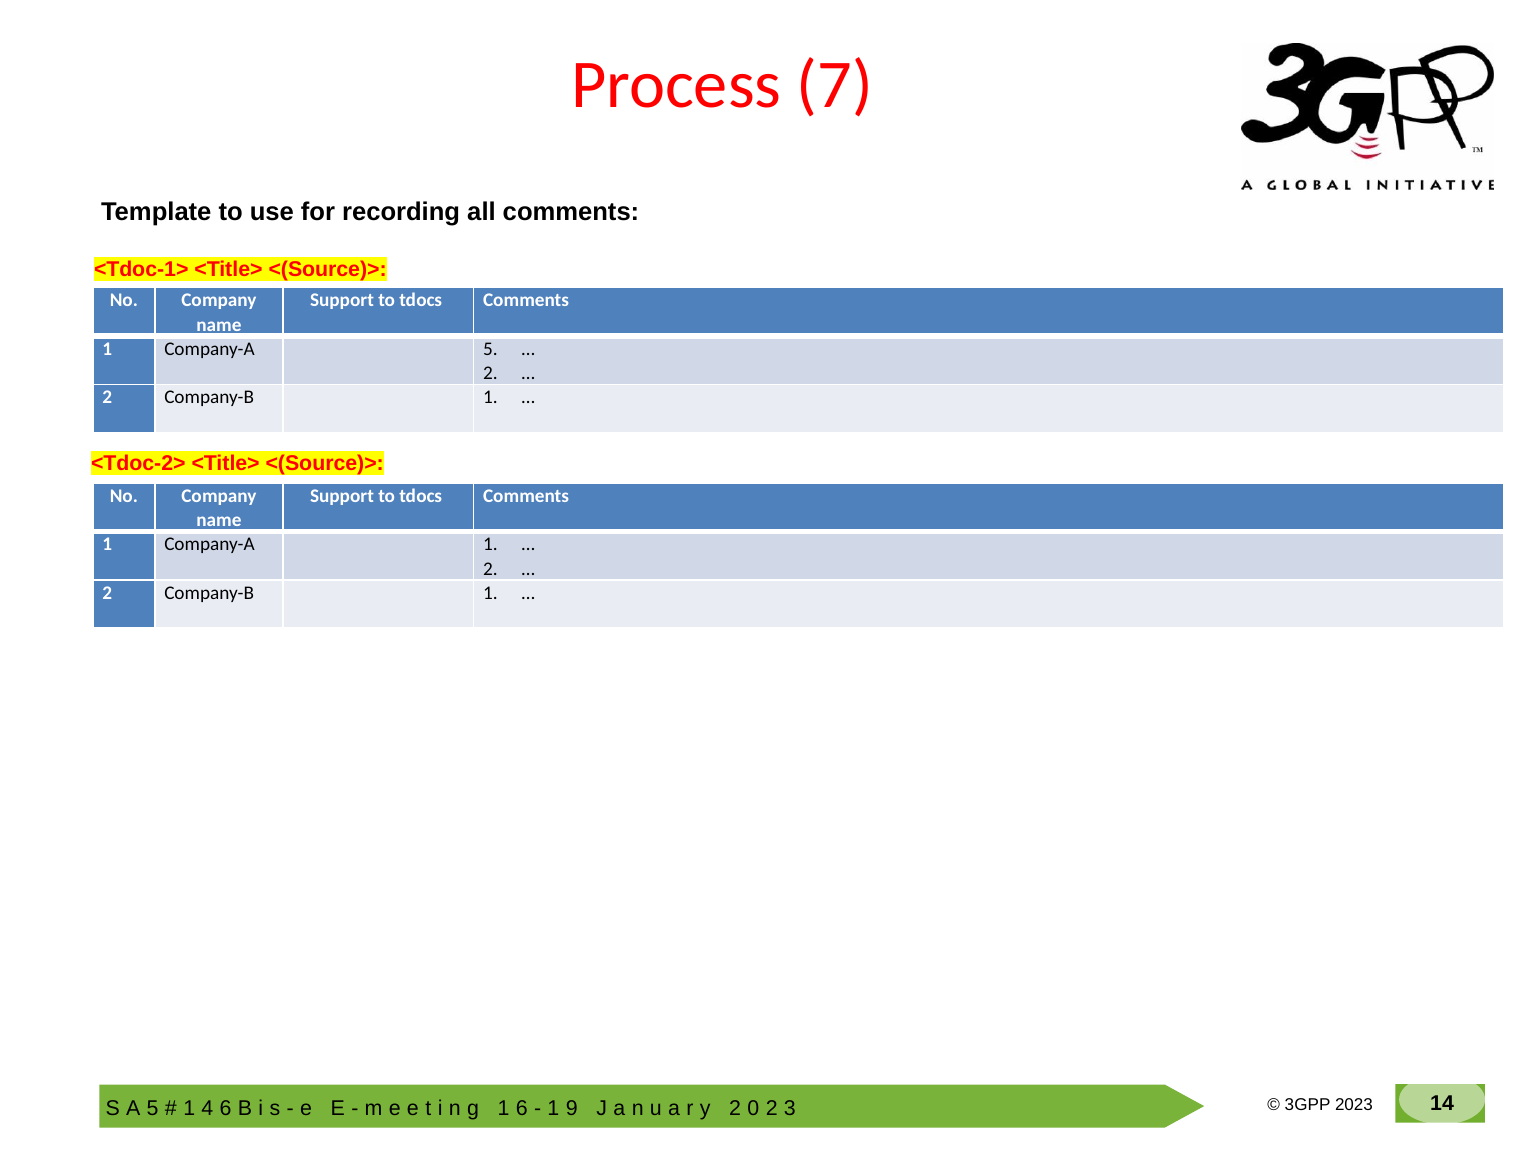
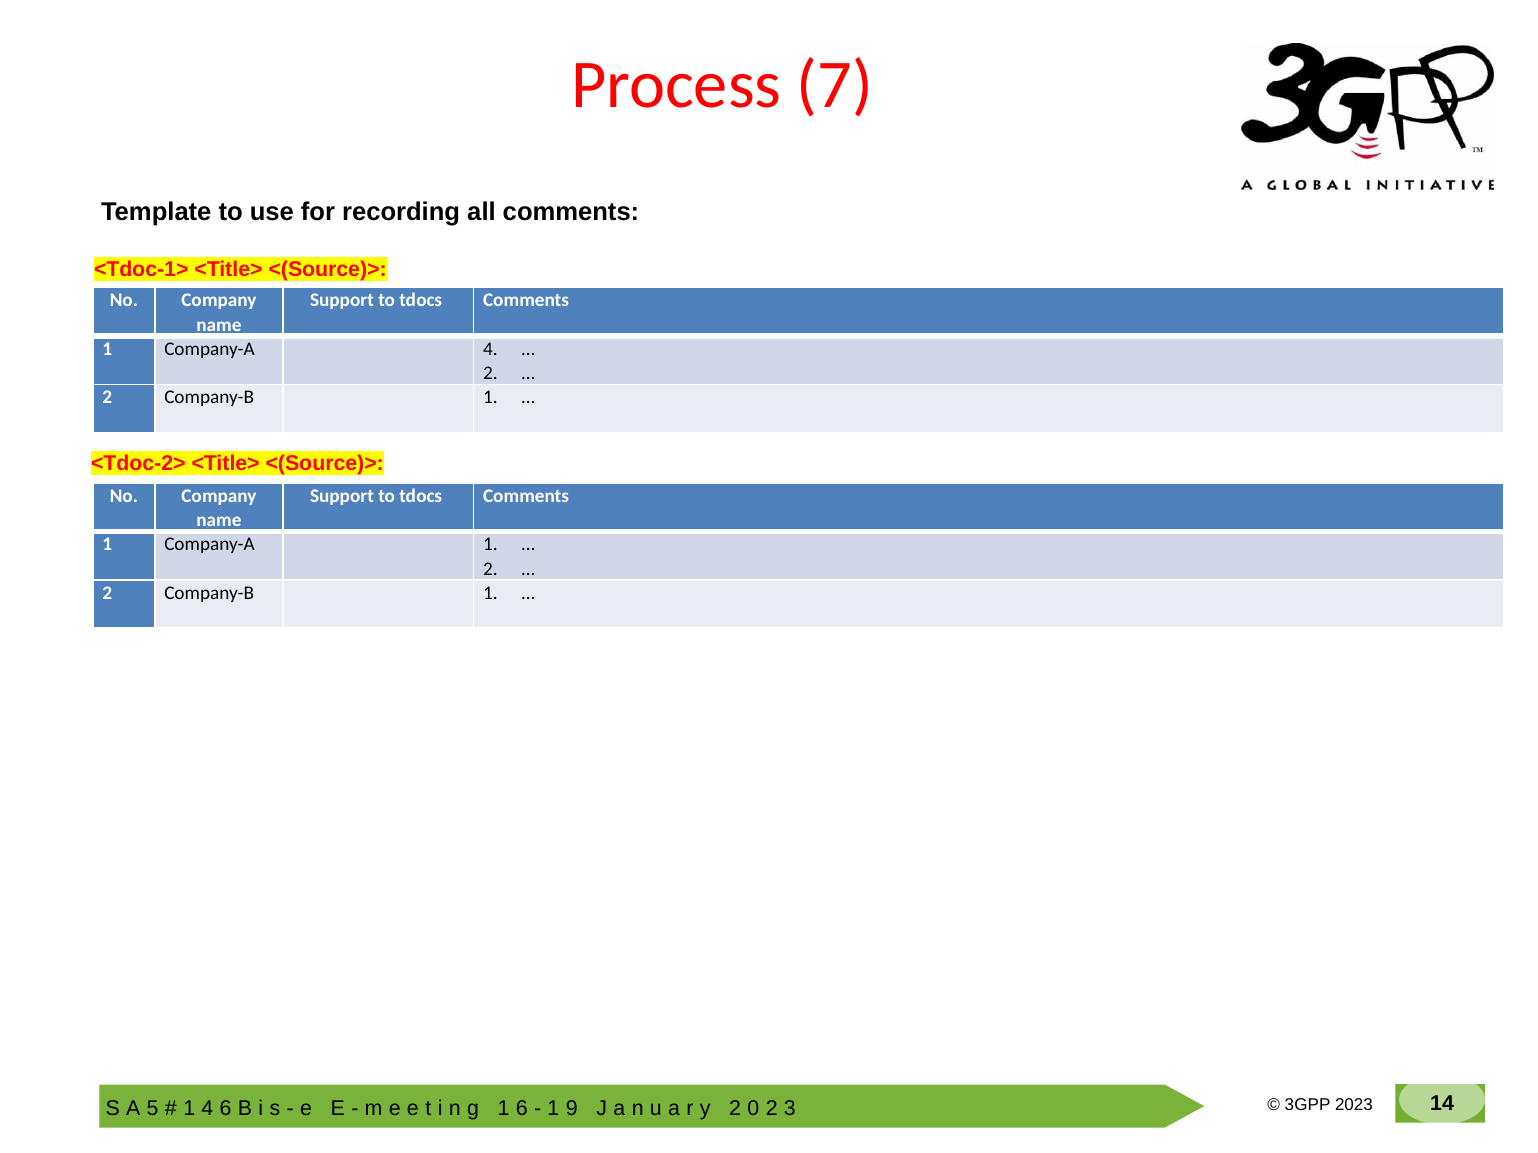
Company-A 5: 5 -> 4 (490, 349)
